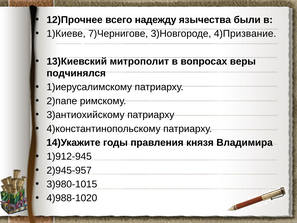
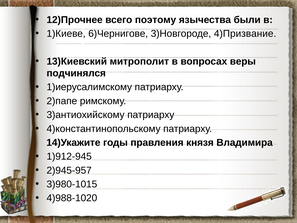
надежду: надежду -> поэтому (156, 20)
7)Чернигове: 7)Чернигове -> 6)Чернигове (118, 34)
